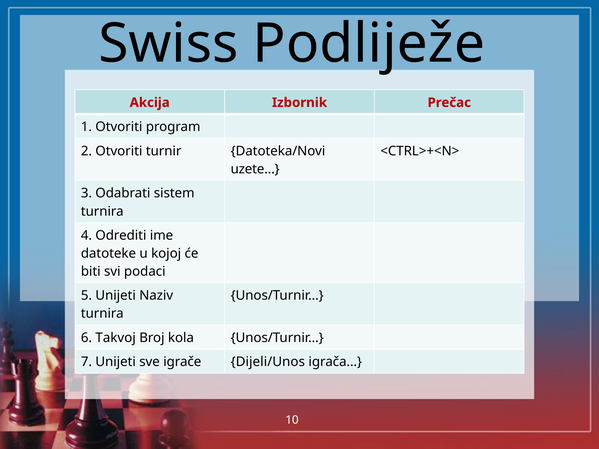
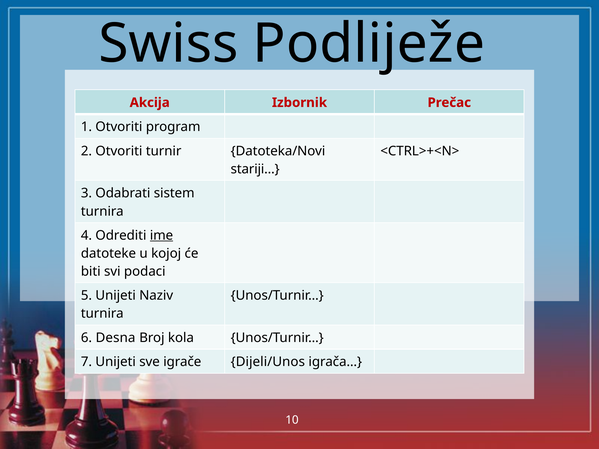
uzete…: uzete… -> stariji… (255, 169)
ime underline: none -> present (162, 235)
Takvoj: Takvoj -> Desna (116, 338)
